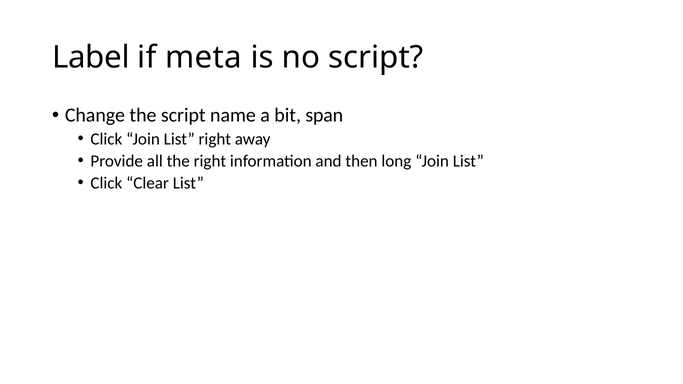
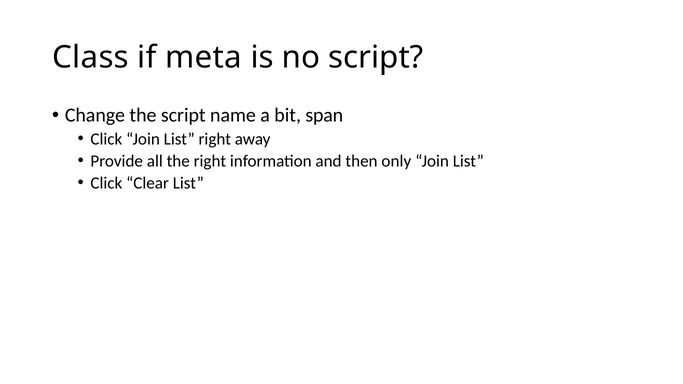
Label: Label -> Class (91, 57)
long: long -> only (396, 161)
